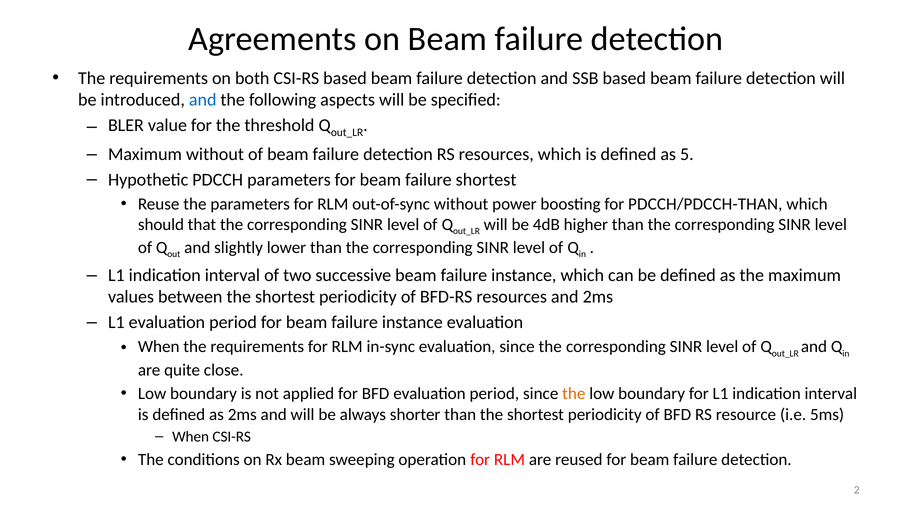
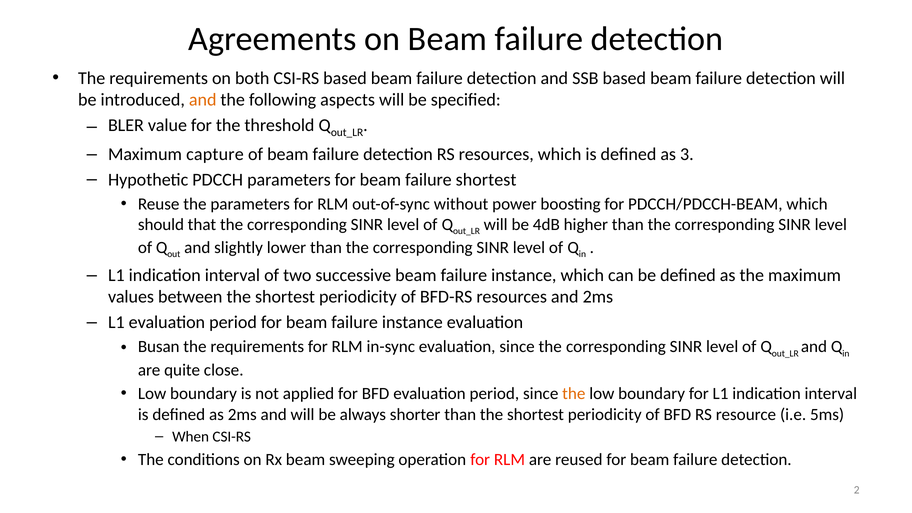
and colour: blue -> orange (203, 100)
Maximum without: without -> capture (215, 154)
5: 5 -> 3 (687, 154)
PDCCH/PDCCH-THAN: PDCCH/PDCCH-THAN -> PDCCH/PDCCH-BEAM (705, 204)
When: When -> Busan (159, 347)
